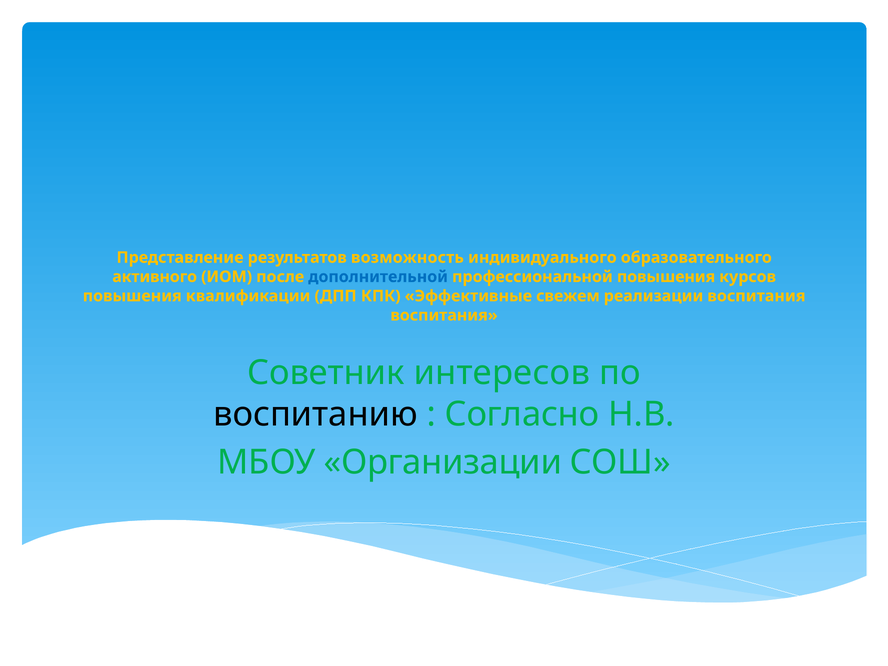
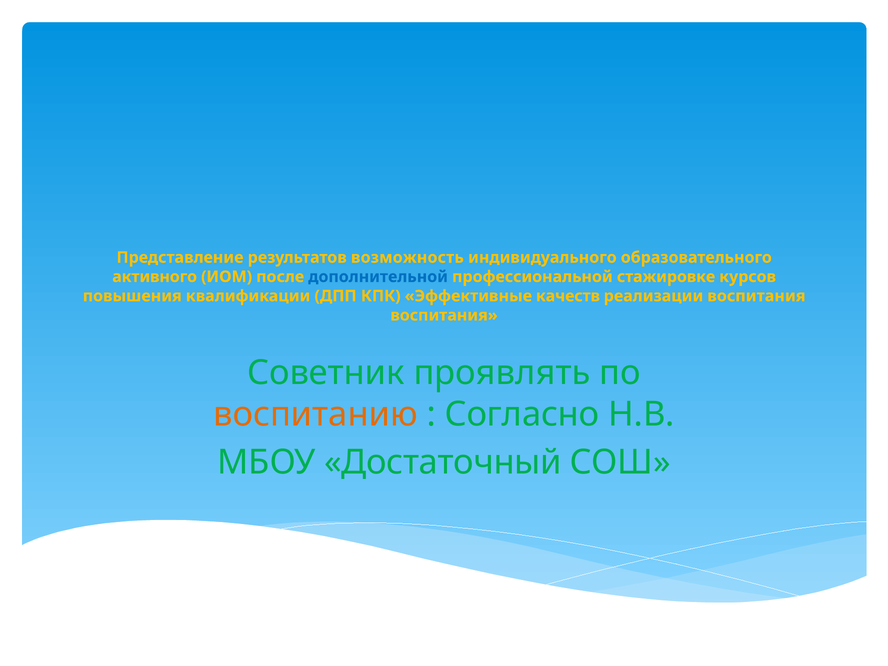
профессиональной повышения: повышения -> стажировке (666, 277)
свежем: свежем -> качеств (568, 296)
интересов: интересов -> проявлять (502, 373)
воспитанию colour: black -> orange (315, 414)
Организации: Организации -> Достаточный (443, 462)
